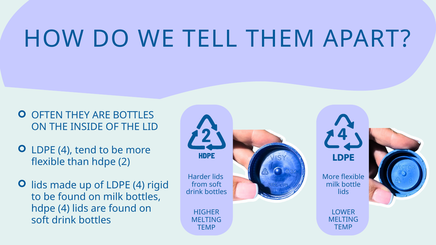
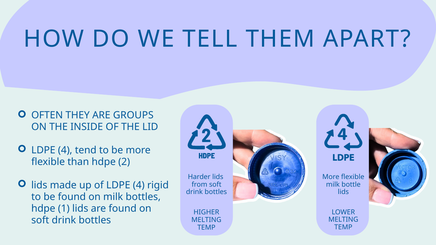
ARE BOTTLES: BOTTLES -> GROUPS (133, 115)
hdpe 4: 4 -> 1 (64, 209)
